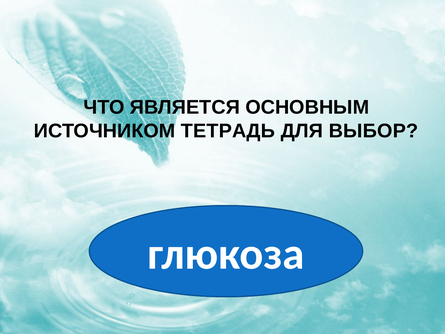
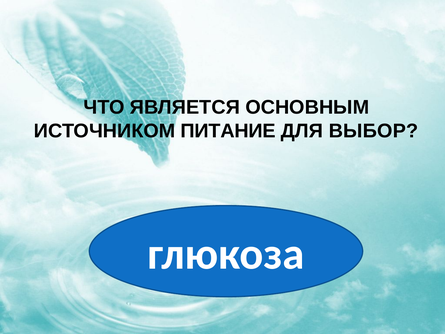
ТЕТРАДЬ: ТЕТРАДЬ -> ПИТАНИЕ (228, 131)
